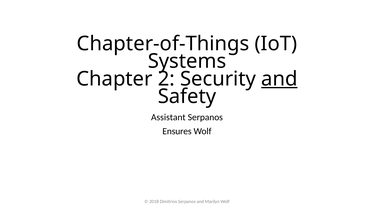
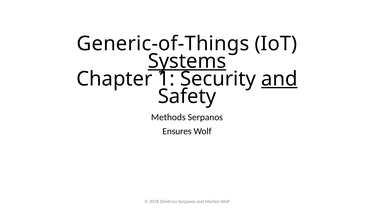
Chapter-of-Things: Chapter-of-Things -> Generic-of-Things (163, 44)
Systems underline: none -> present (187, 61)
2: 2 -> 1 (166, 79)
Assistant: Assistant -> Methods (168, 117)
